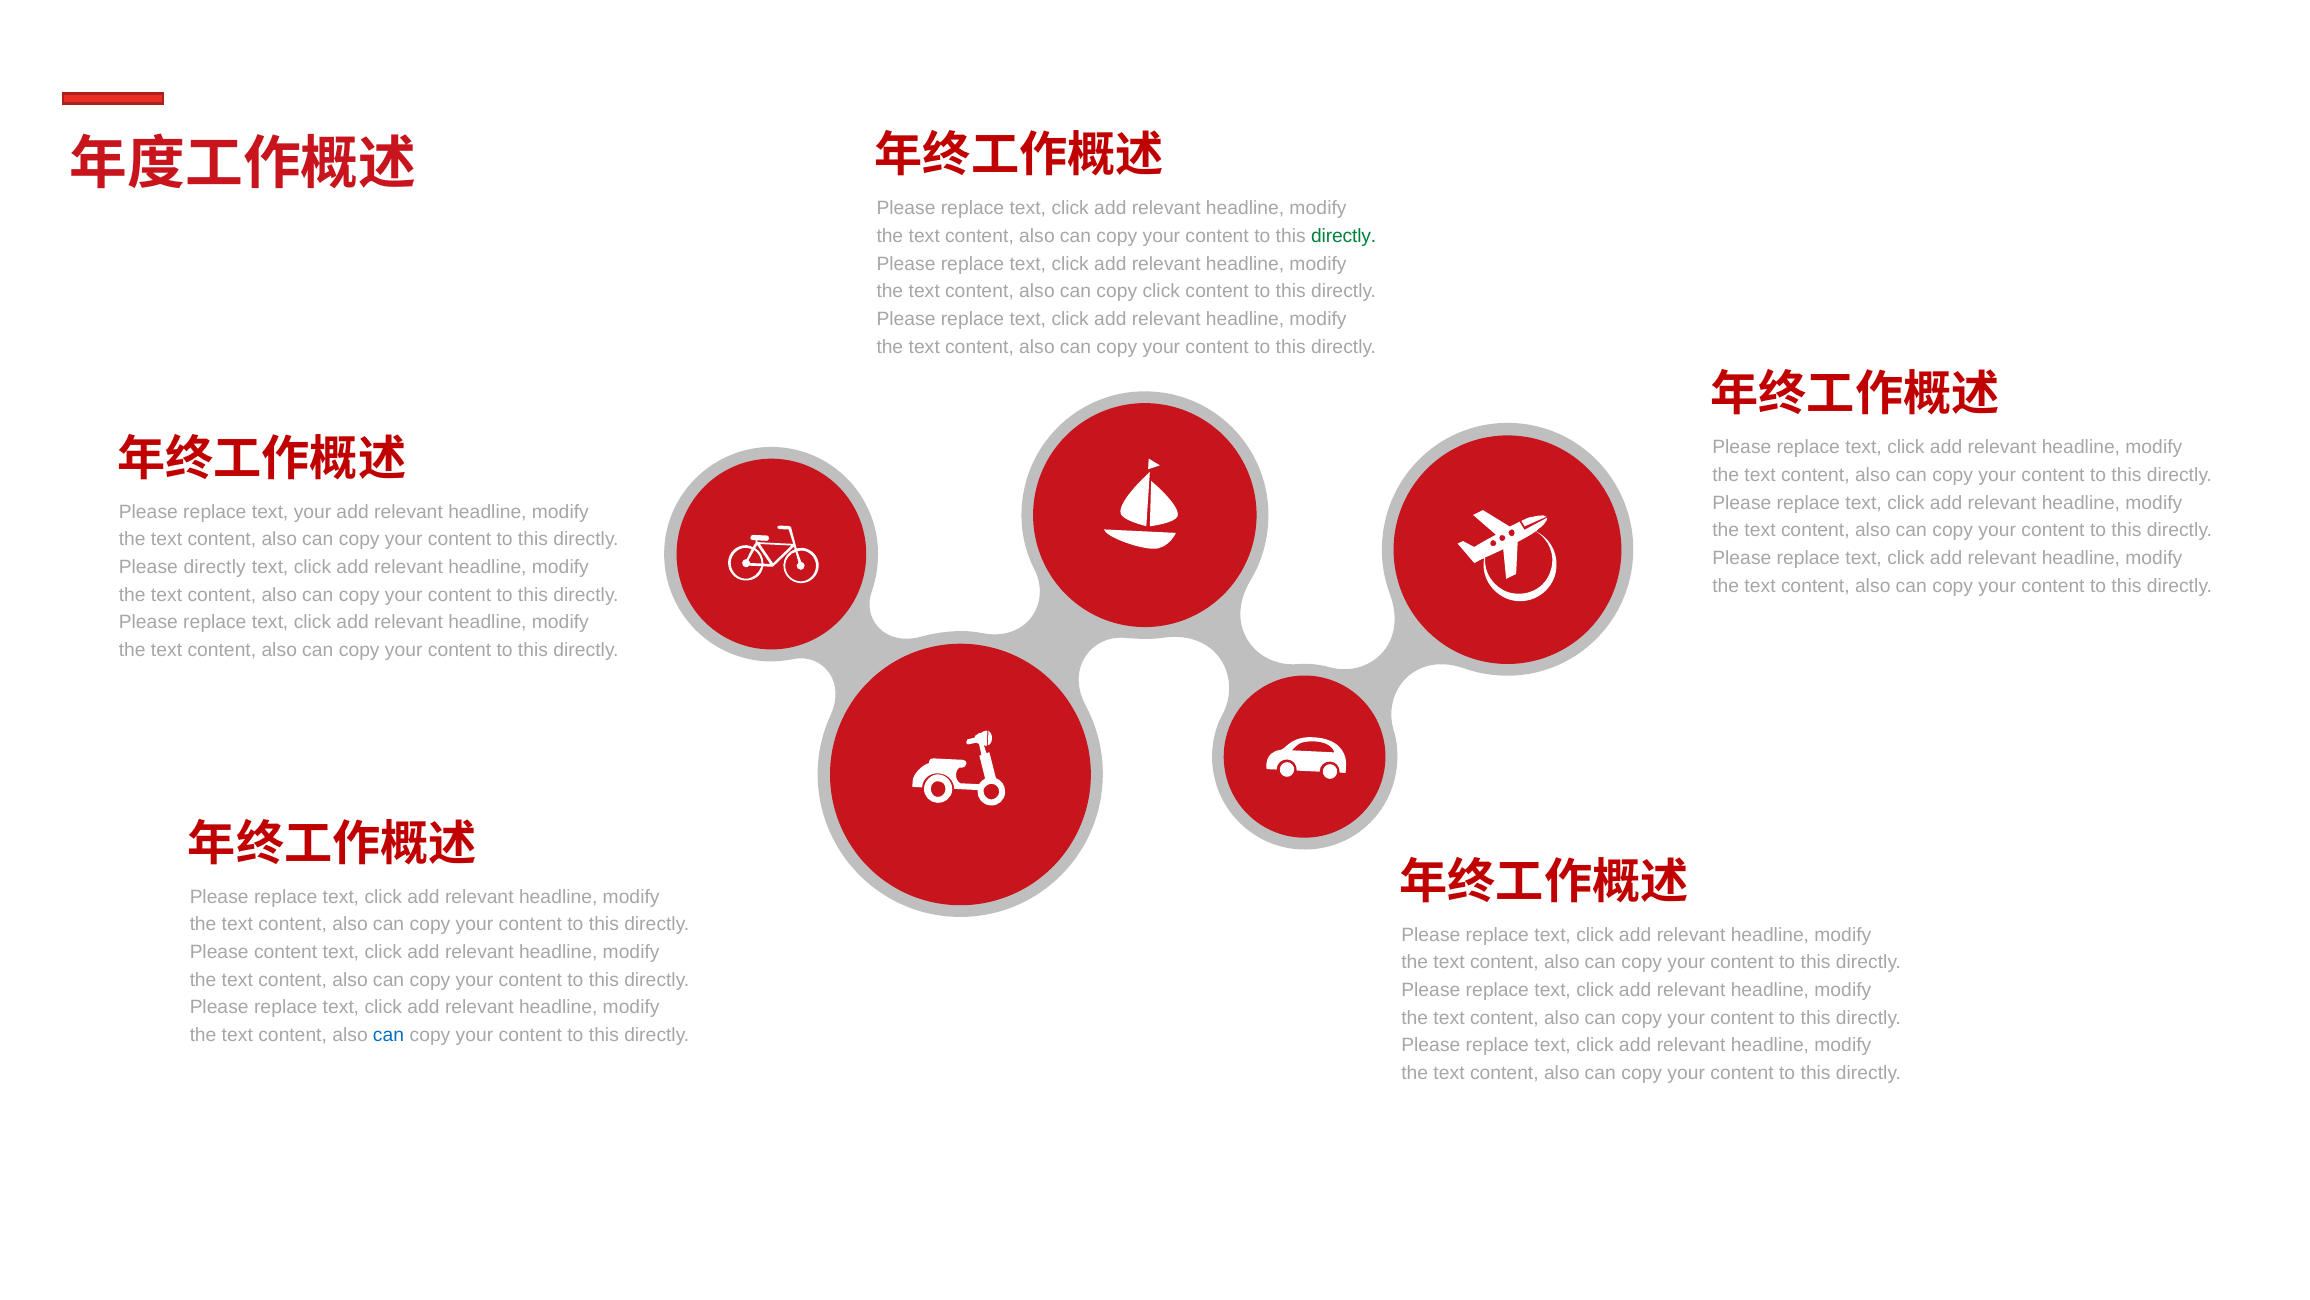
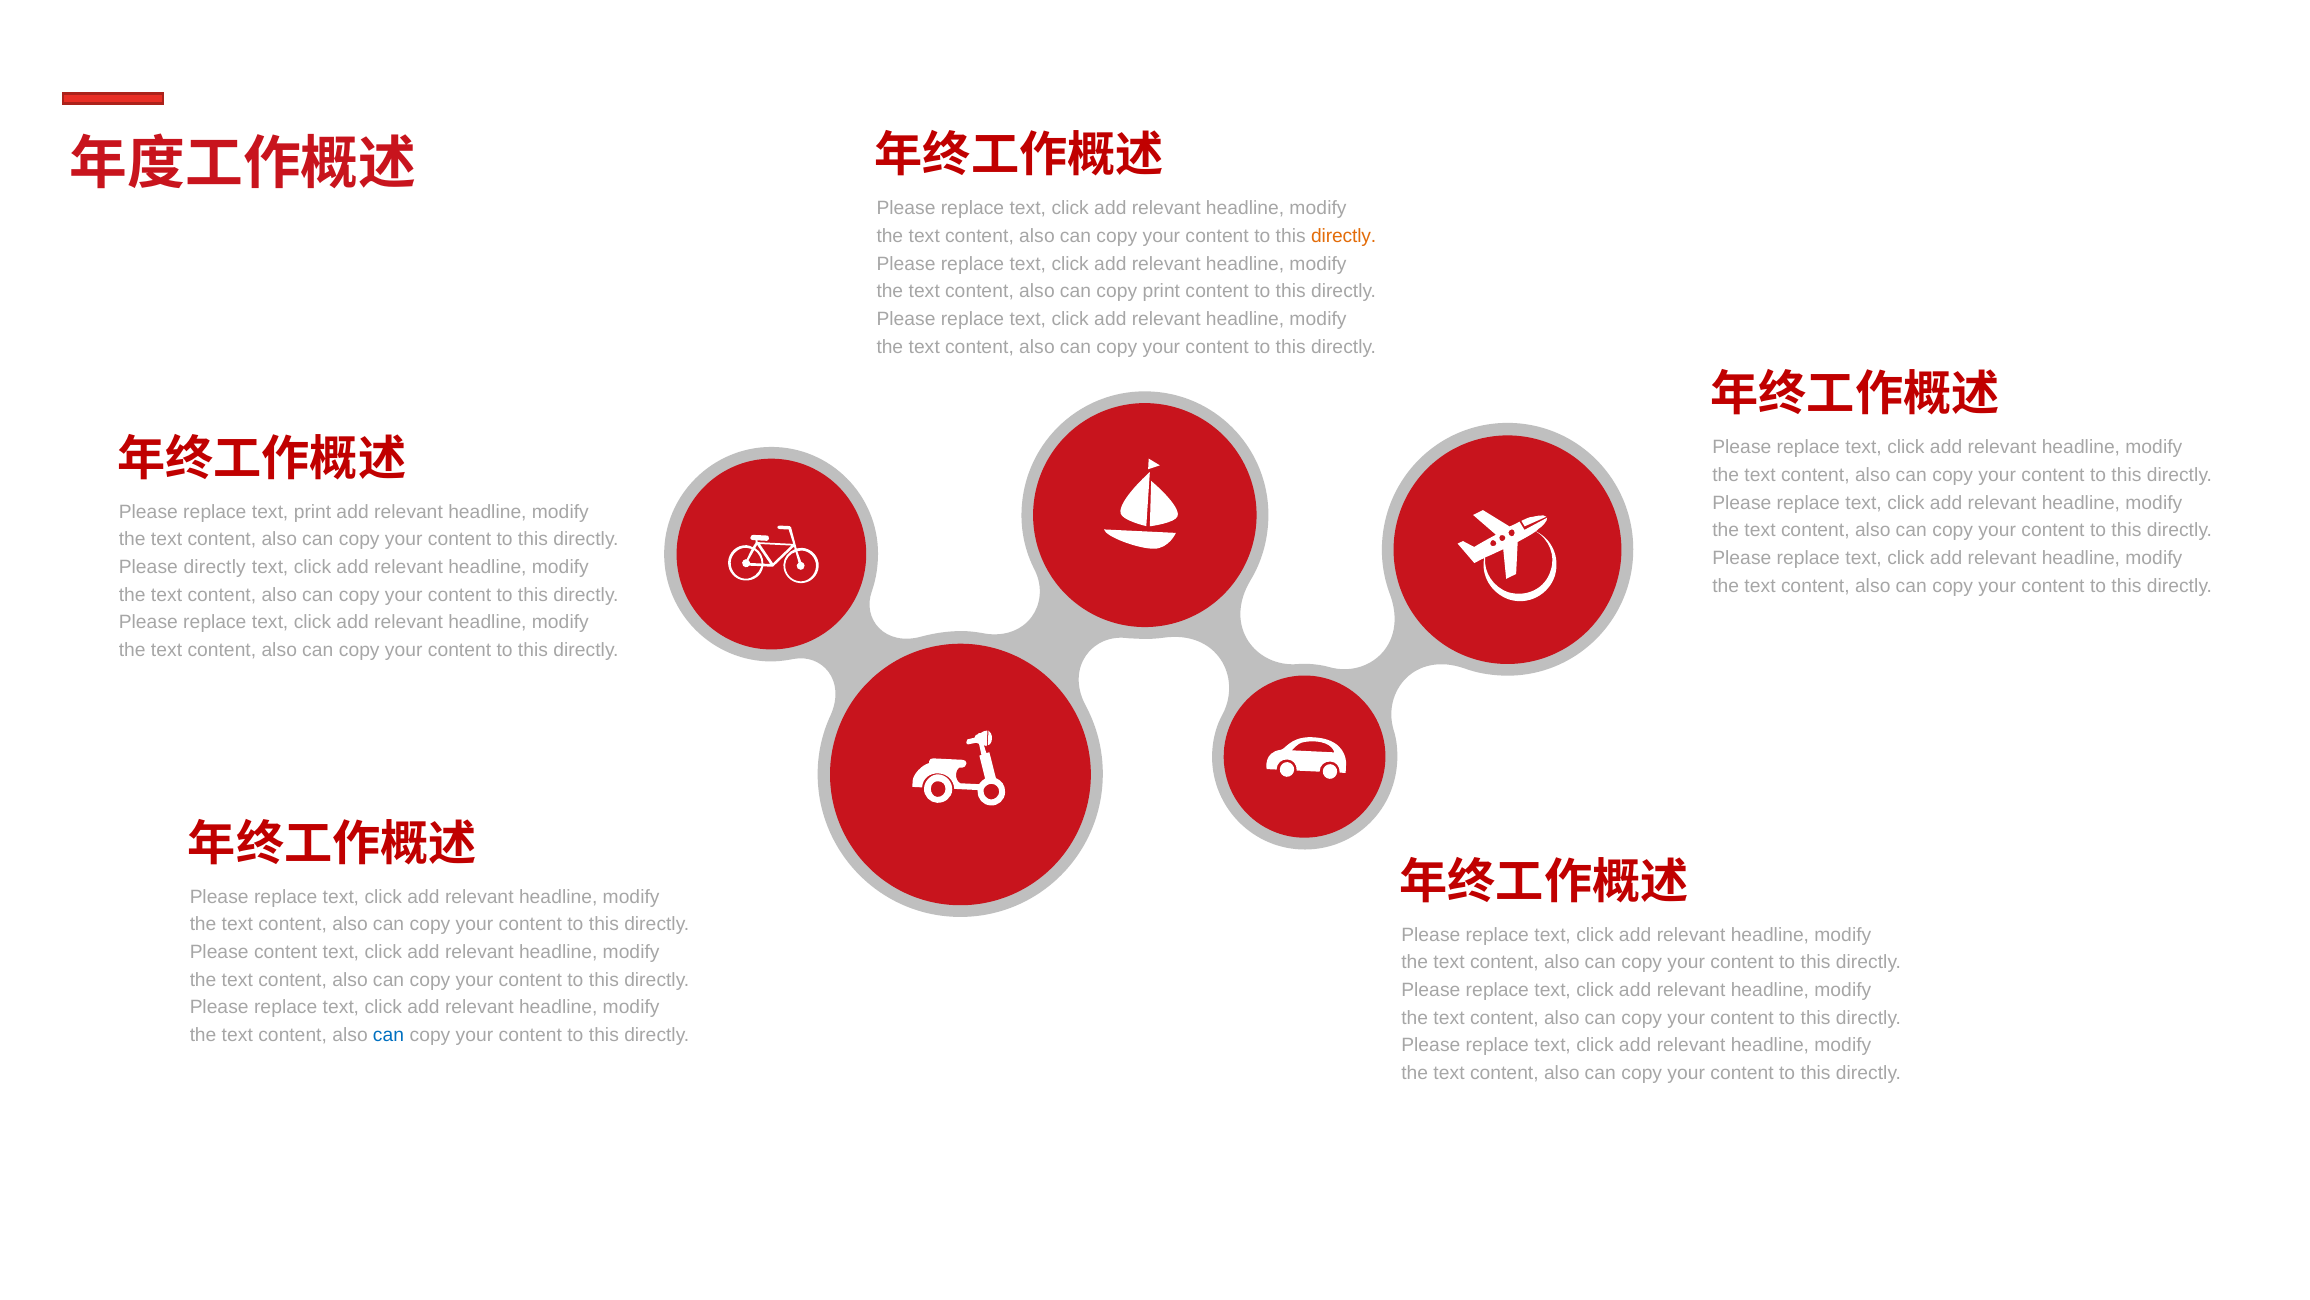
directly colour: green -> orange (1344, 236)
copy click: click -> print (1161, 291)
text your: your -> print (313, 512)
